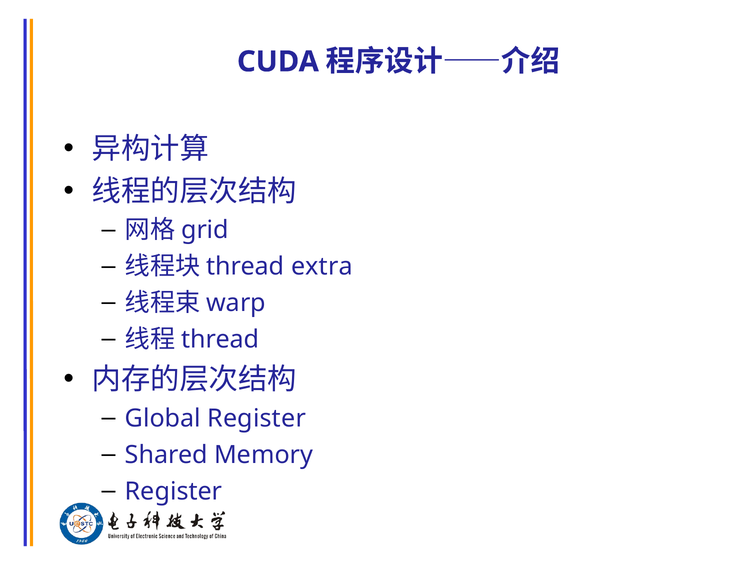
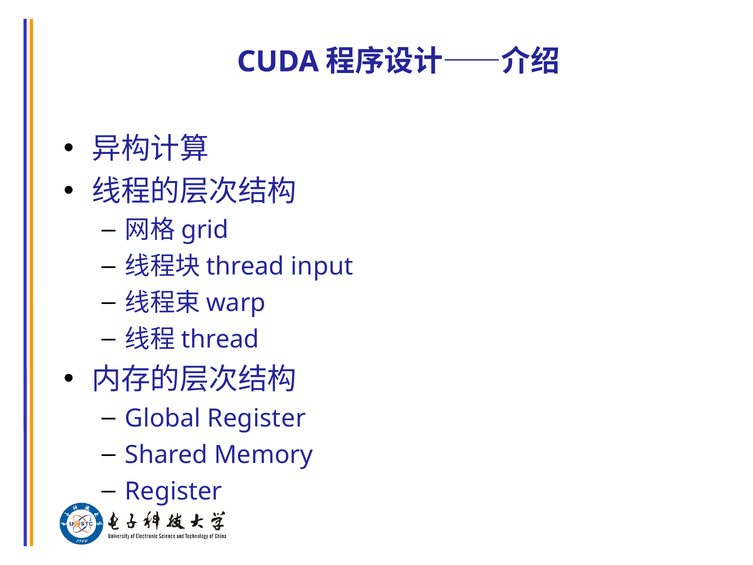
extra: extra -> input (322, 266)
